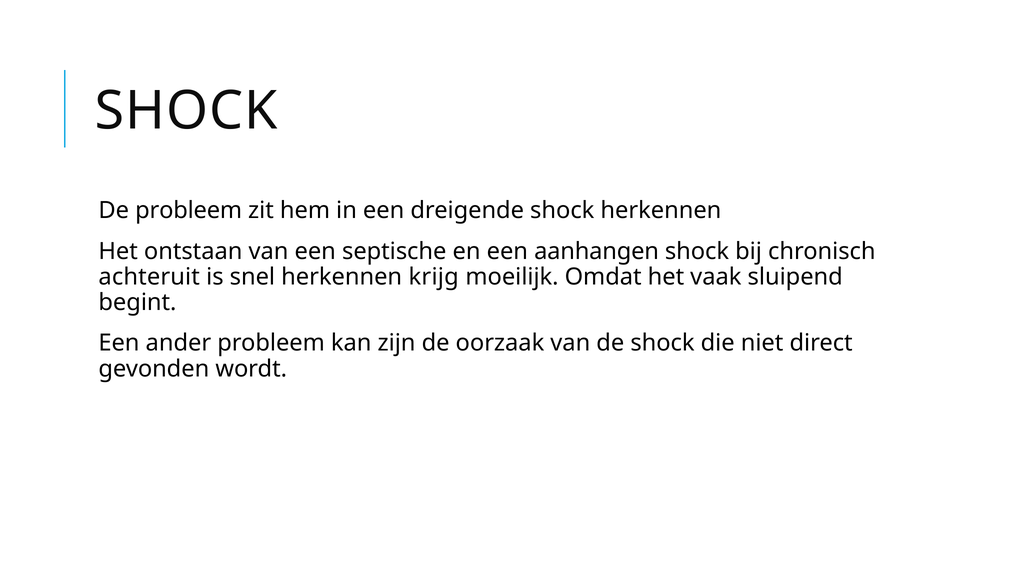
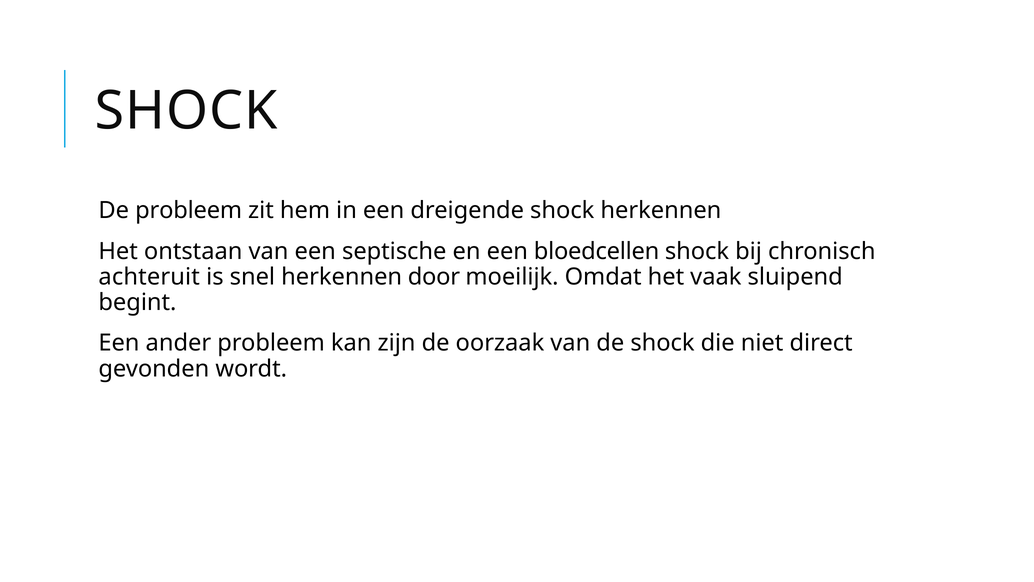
aanhangen: aanhangen -> bloedcellen (597, 251)
krijg: krijg -> door (434, 277)
